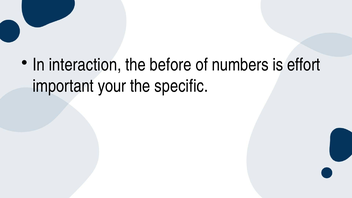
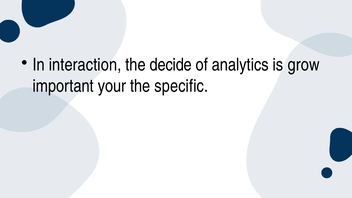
before: before -> decide (171, 65)
numbers: numbers -> analytics (240, 65)
effort: effort -> grow (304, 65)
